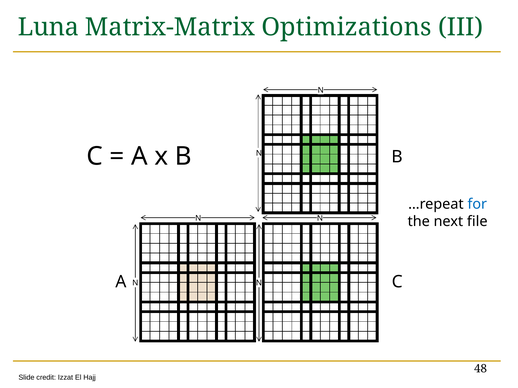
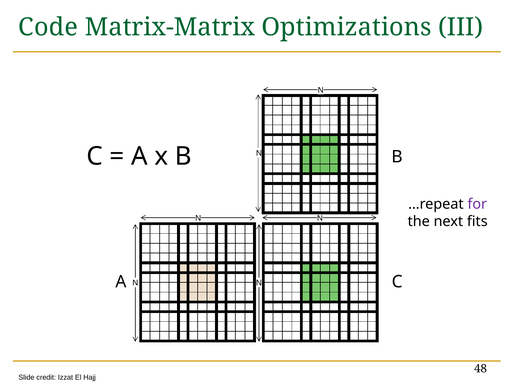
Luna: Luna -> Code (48, 27)
for colour: blue -> purple (477, 204)
file: file -> fits (477, 222)
